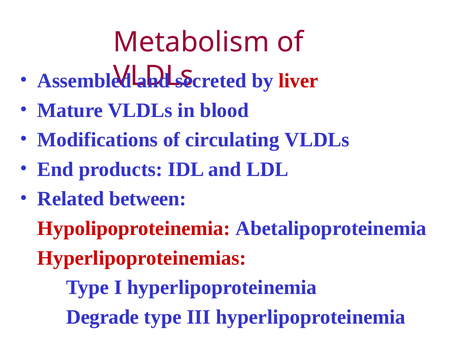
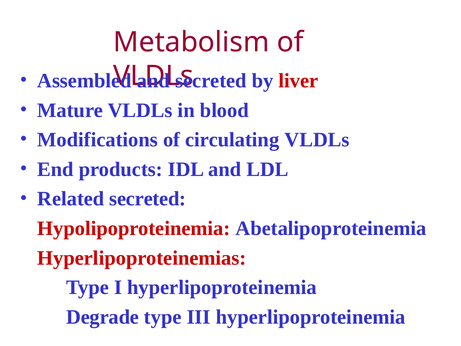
Related between: between -> secreted (148, 199)
